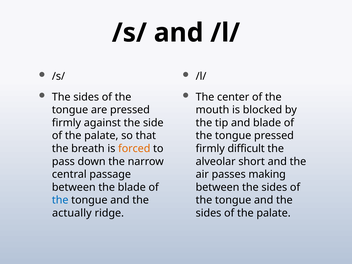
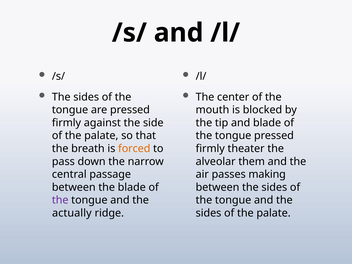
difficult: difficult -> theater (246, 149)
short: short -> them (252, 161)
the colour: blue -> purple (60, 200)
